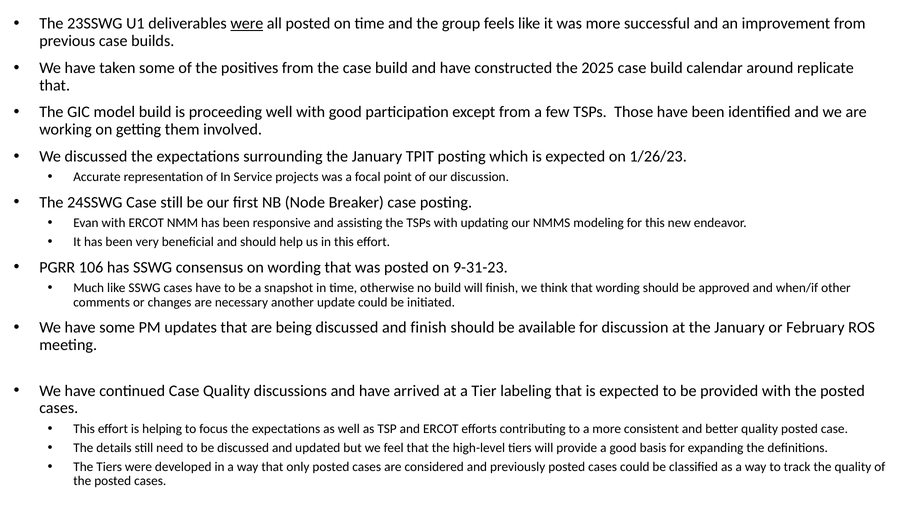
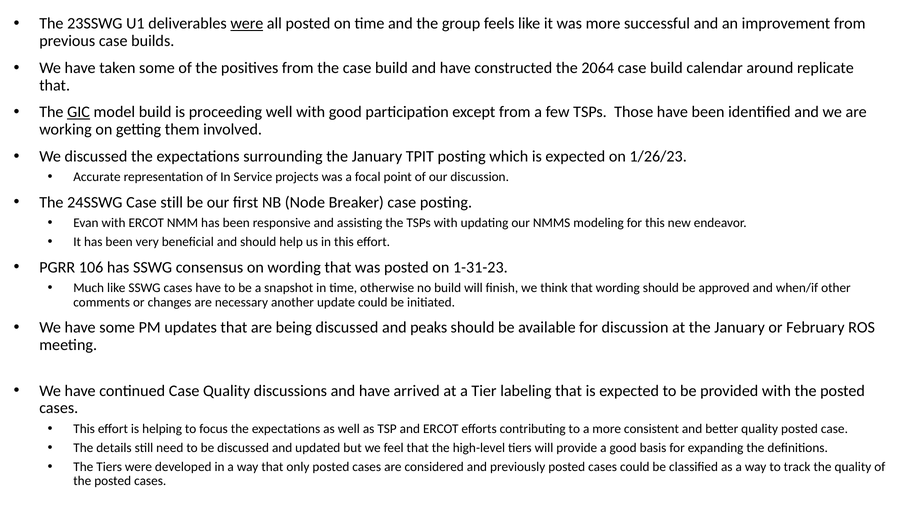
2025: 2025 -> 2064 (598, 68)
GIC underline: none -> present (79, 112)
9-31-23: 9-31-23 -> 1-31-23 (480, 267)
and finish: finish -> peaks (429, 327)
